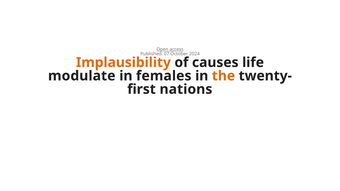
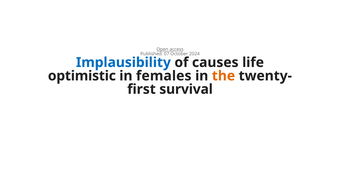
Implausibility colour: orange -> blue (123, 63)
modulate: modulate -> optimistic (82, 76)
nations: nations -> survival (186, 89)
